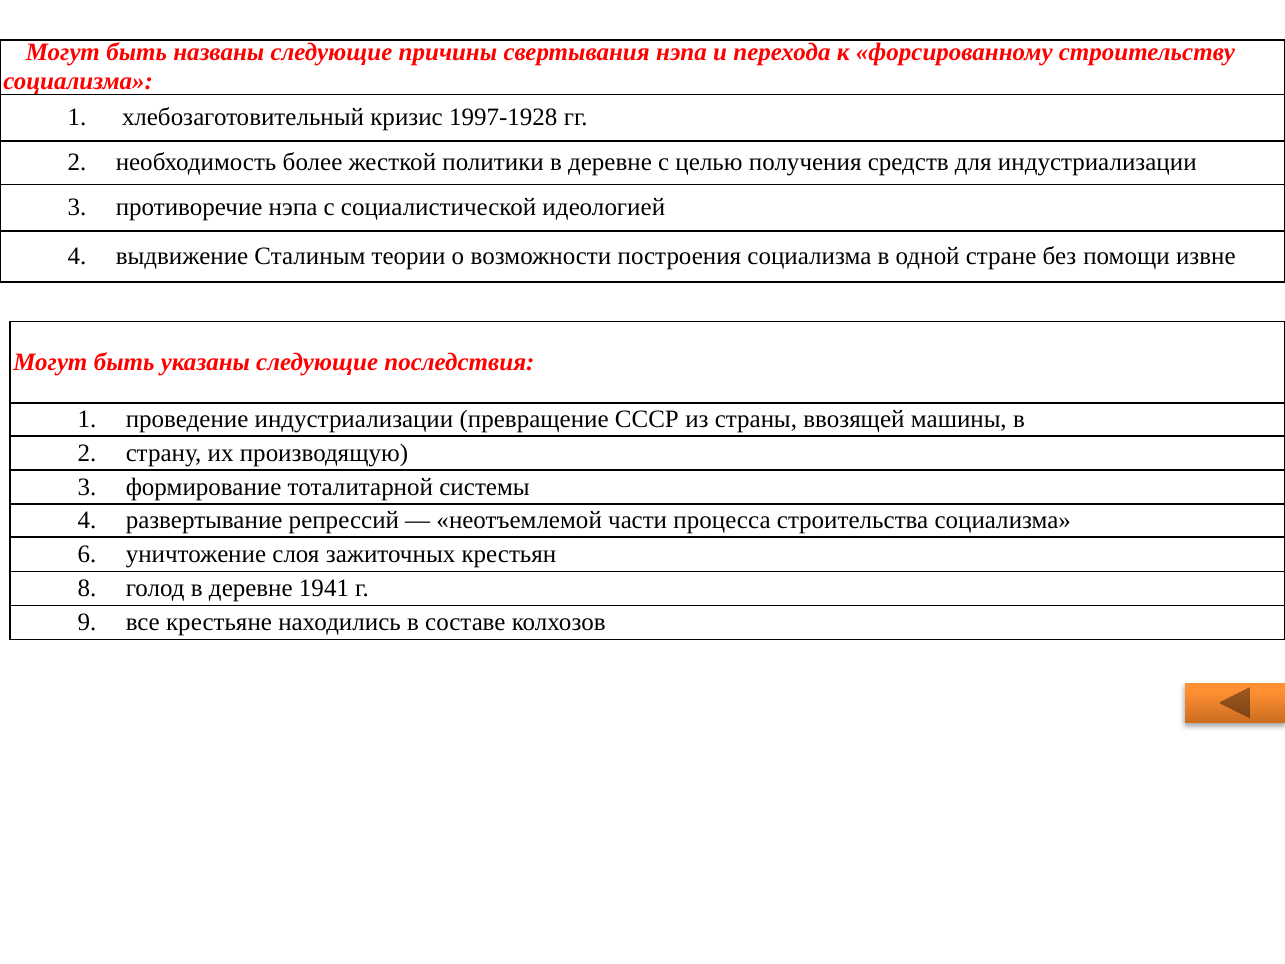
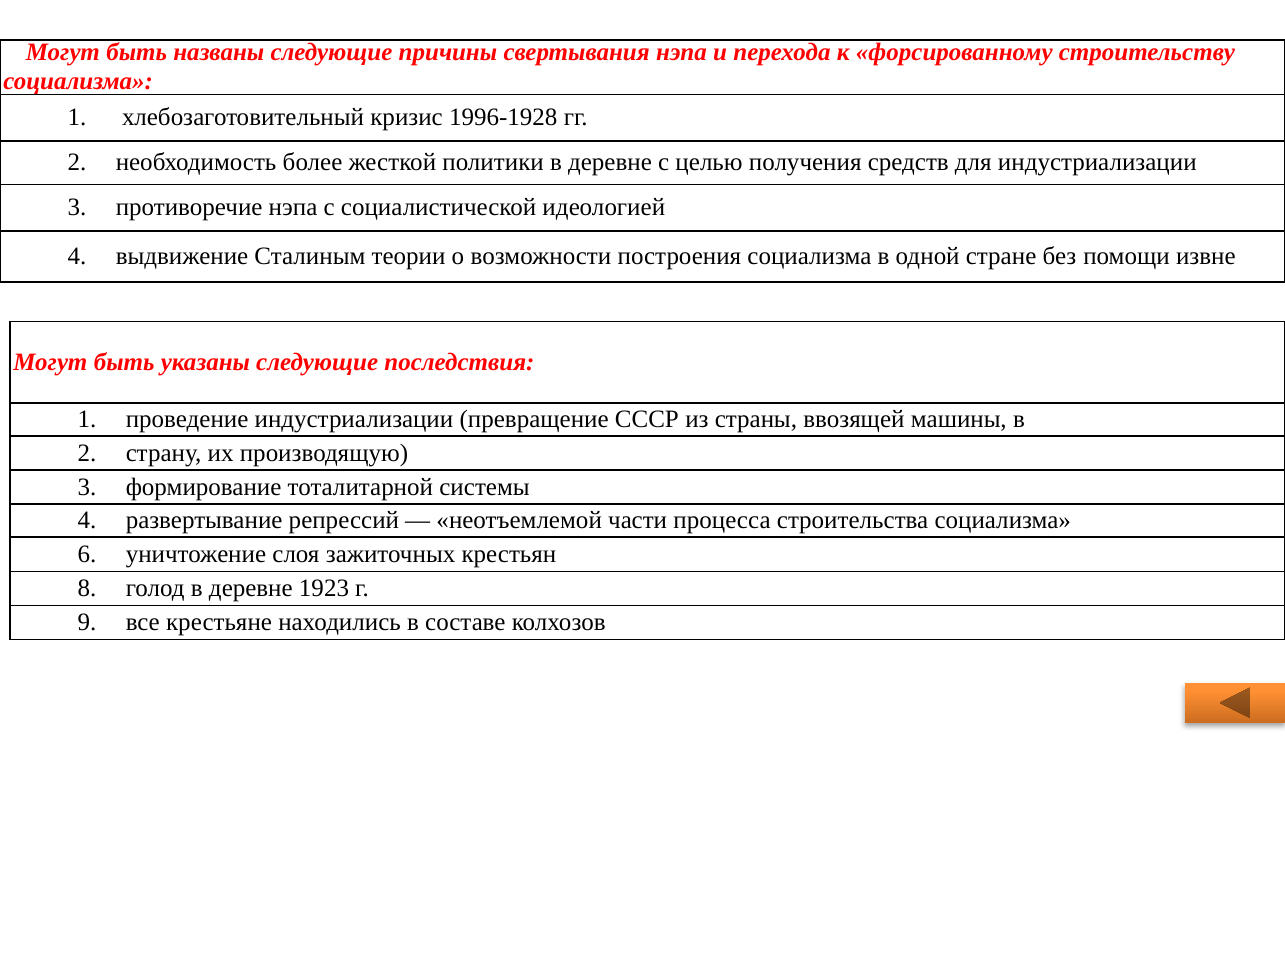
1997-1928: 1997-1928 -> 1996-1928 (503, 118)
1941: 1941 -> 1923 (324, 588)
